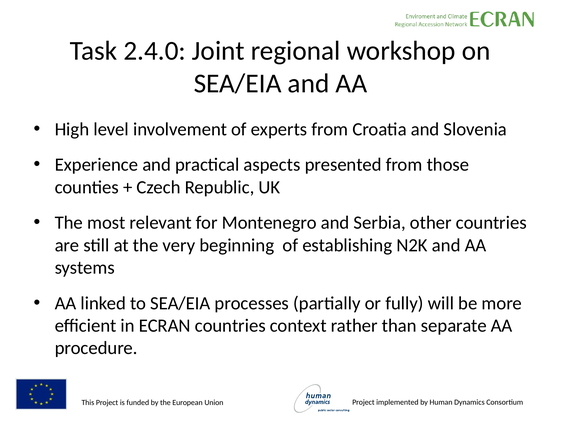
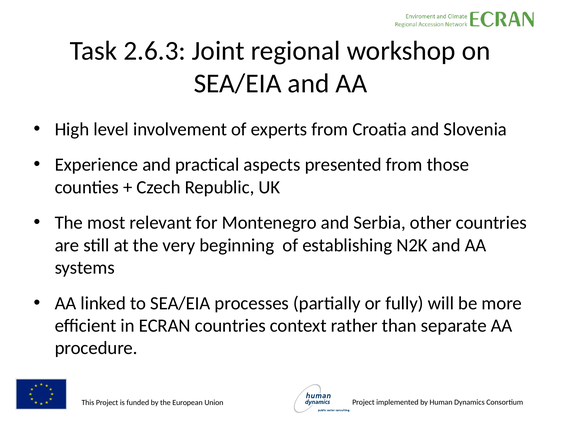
2.4.0: 2.4.0 -> 2.6.3 (155, 51)
